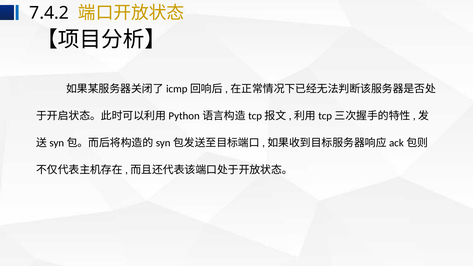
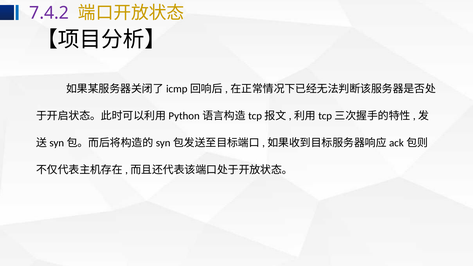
7.4.2 colour: black -> purple (49, 13)
